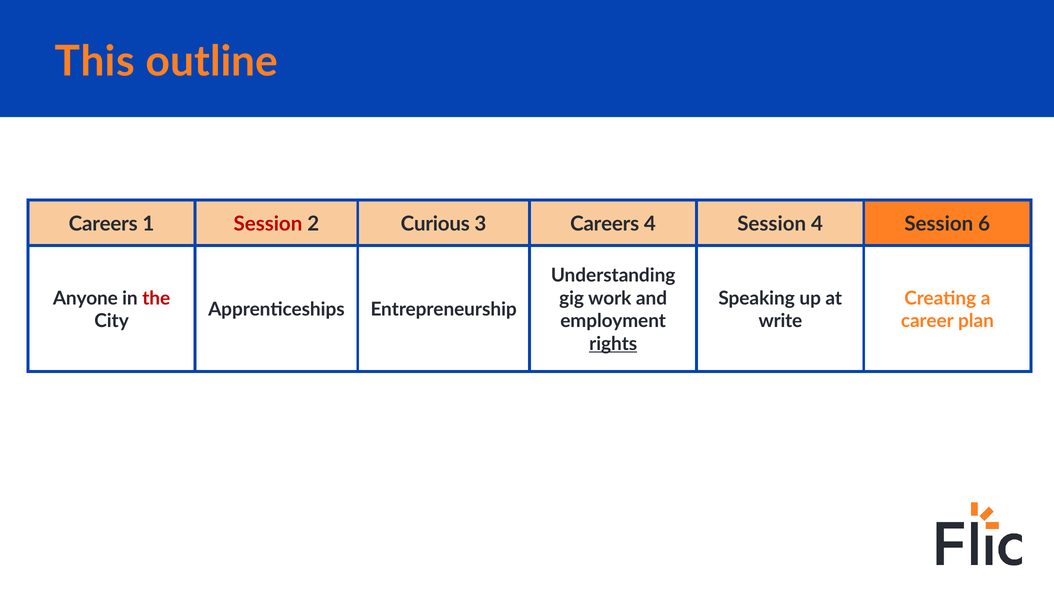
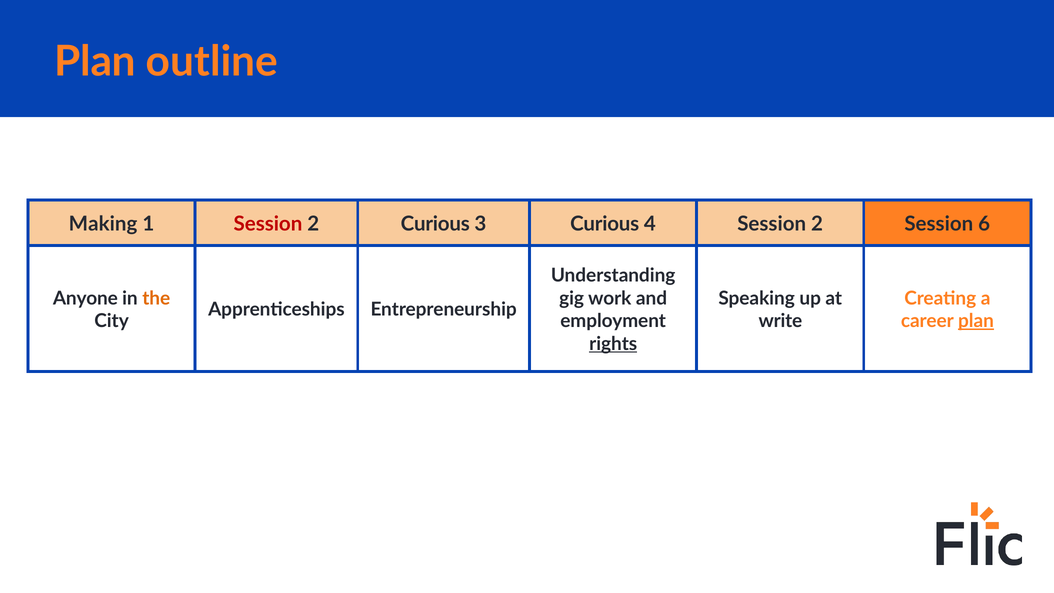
This: This -> Plan (95, 62)
Careers: Careers -> Making (103, 224)
3 Careers: Careers -> Curious (605, 224)
4 Session 4: 4 -> 2 (817, 224)
the colour: red -> orange (156, 298)
plan underline: none -> present (976, 321)
